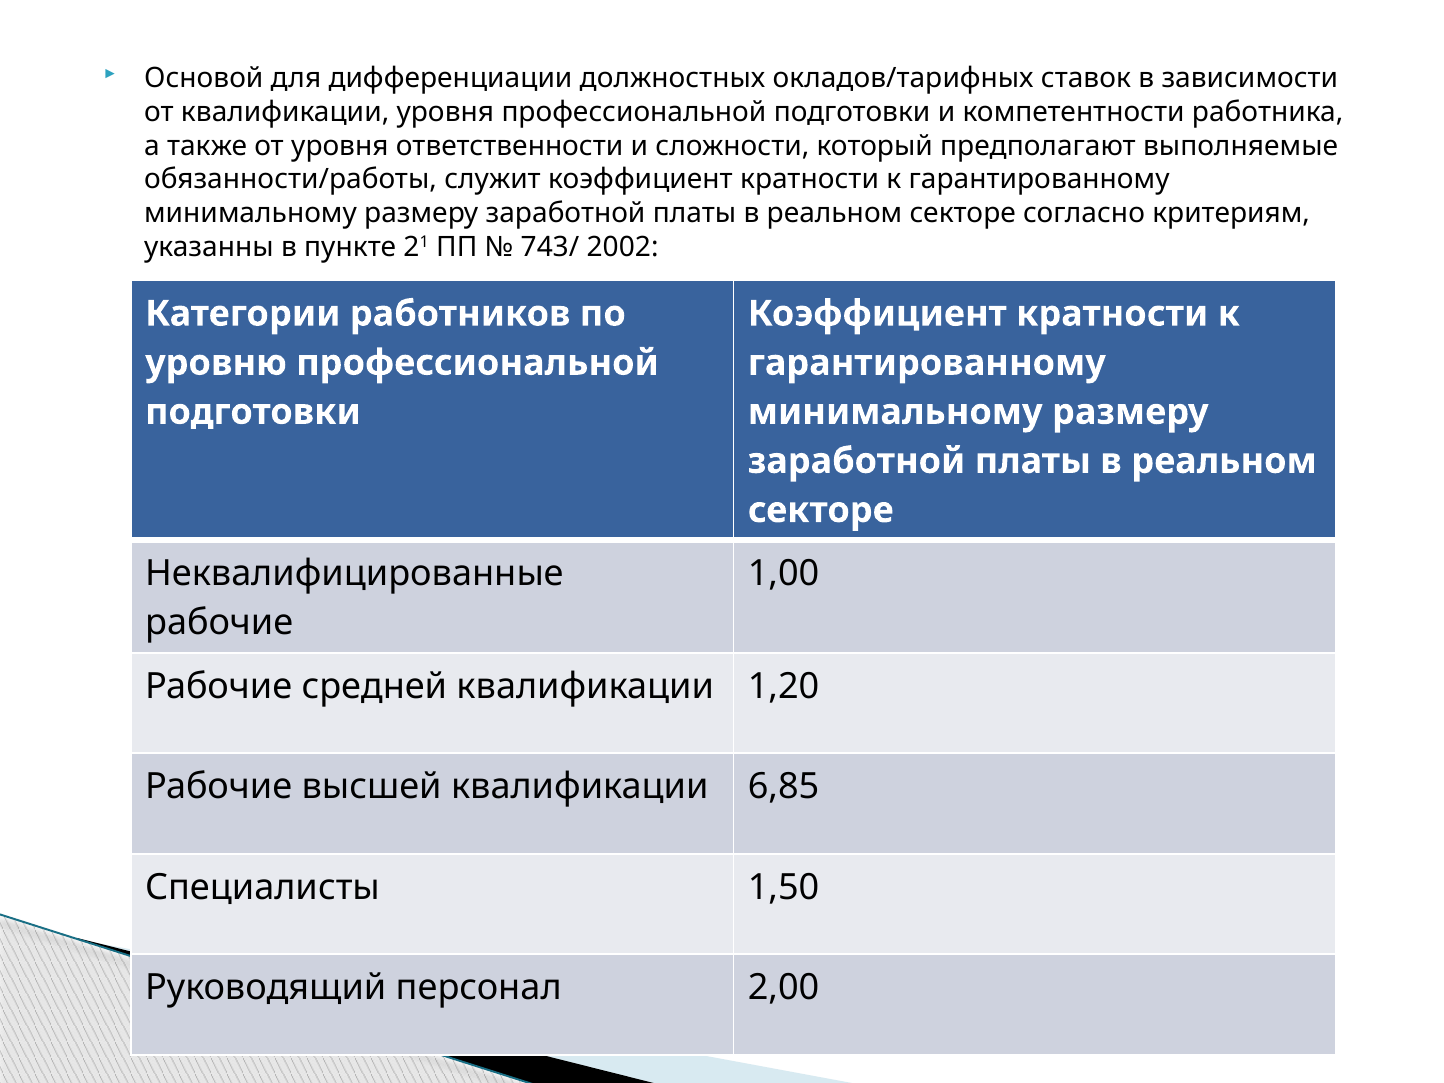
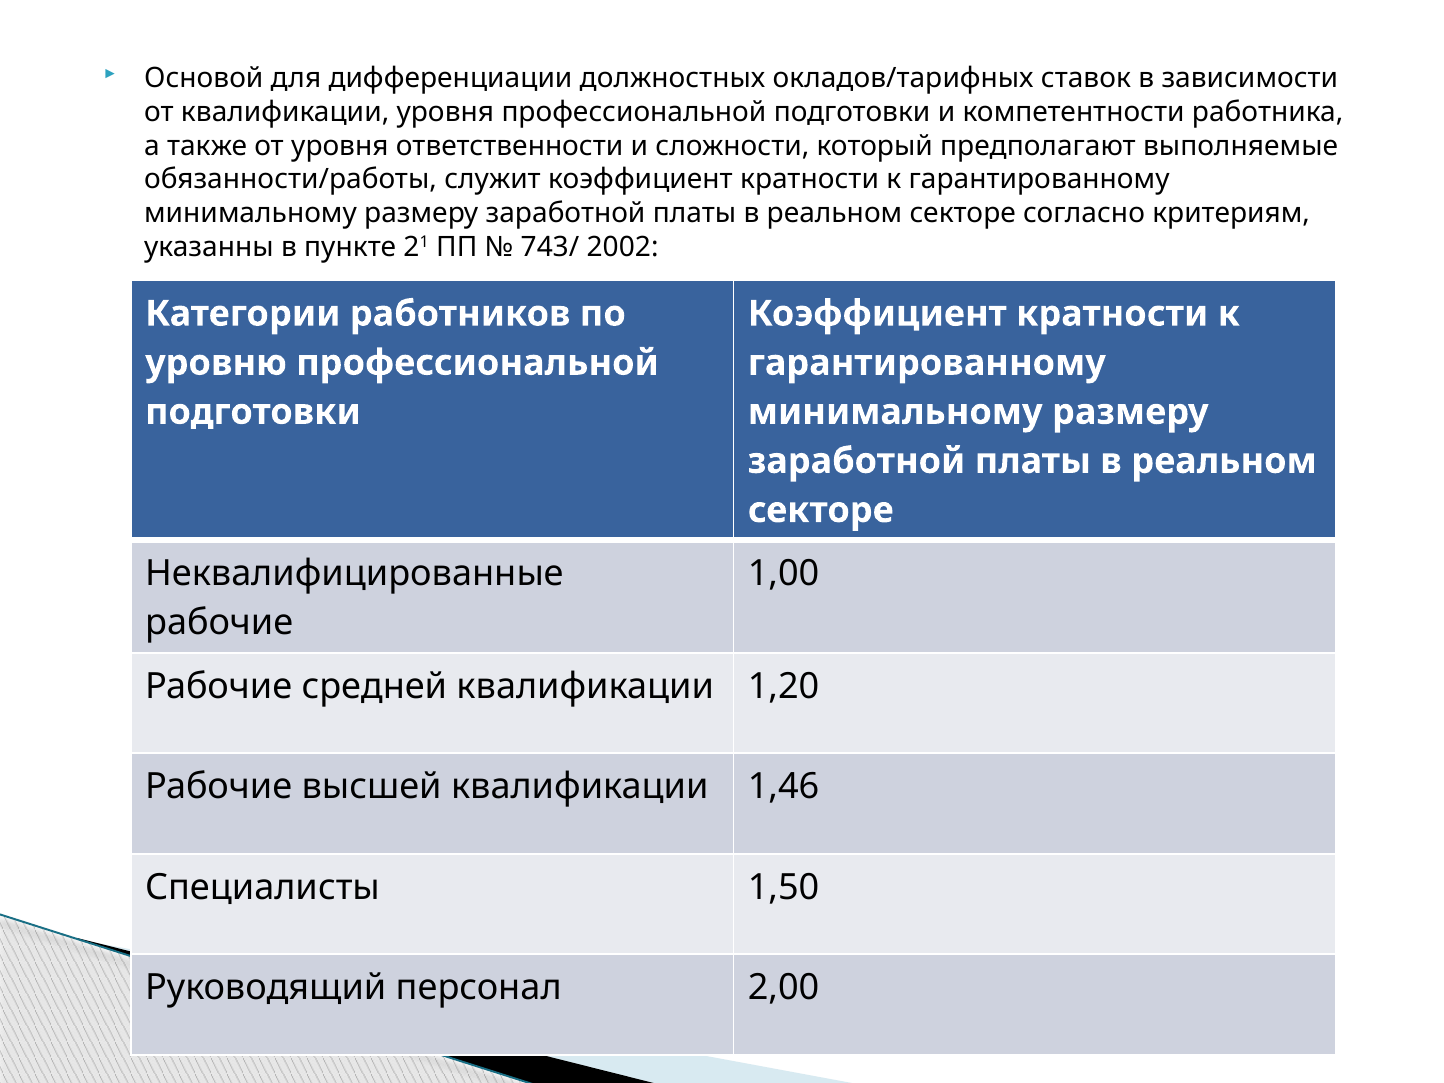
6,85: 6,85 -> 1,46 (784, 787)
